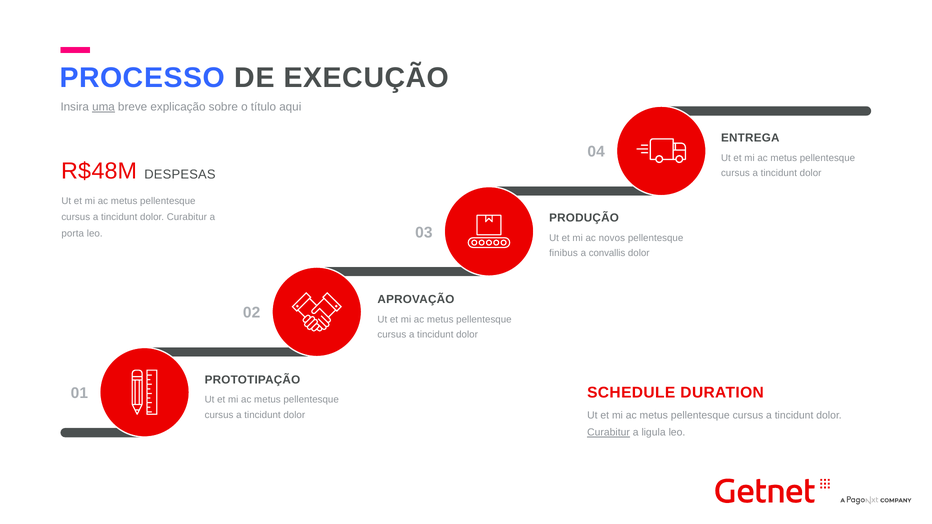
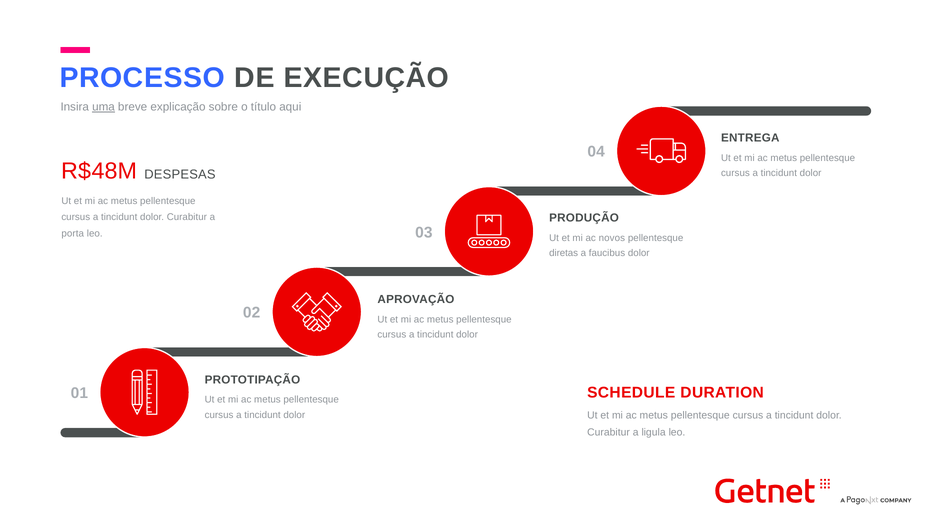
finibus: finibus -> diretas (564, 253)
convallis: convallis -> faucibus (607, 253)
Curabitur underline: present -> none (609, 433)
